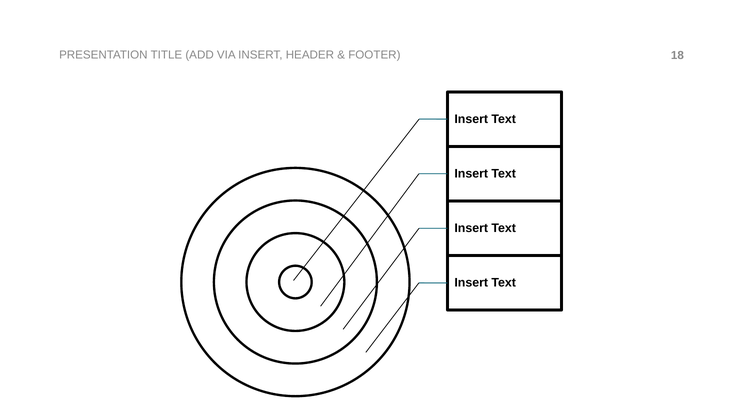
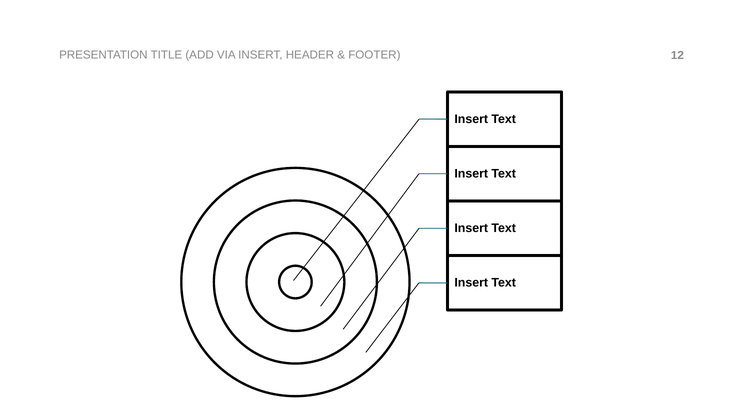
18: 18 -> 12 (677, 56)
